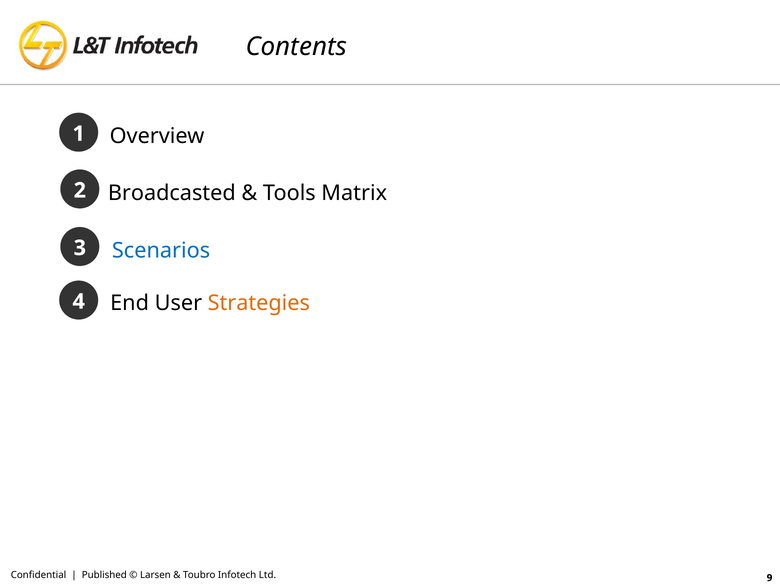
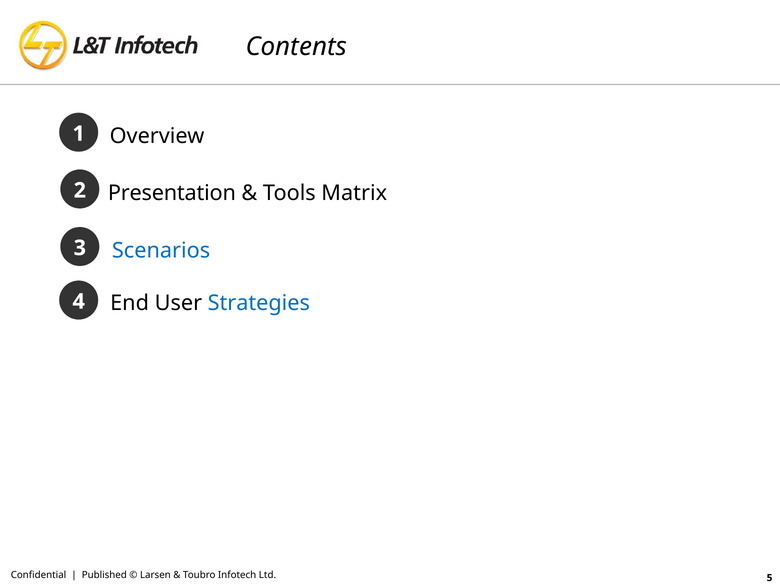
Broadcasted: Broadcasted -> Presentation (172, 193)
Strategies colour: orange -> blue (259, 303)
9: 9 -> 5 (770, 578)
